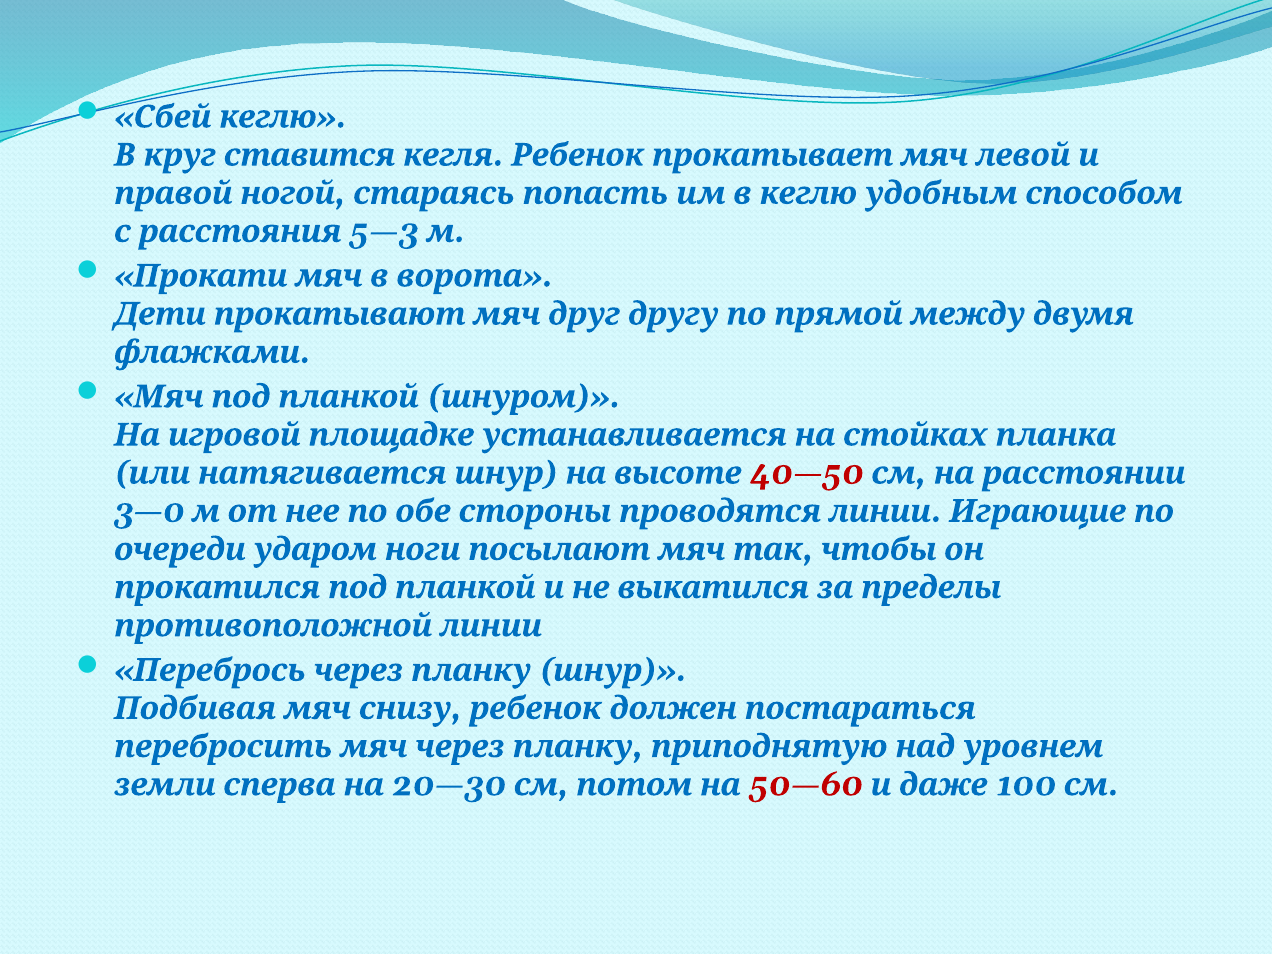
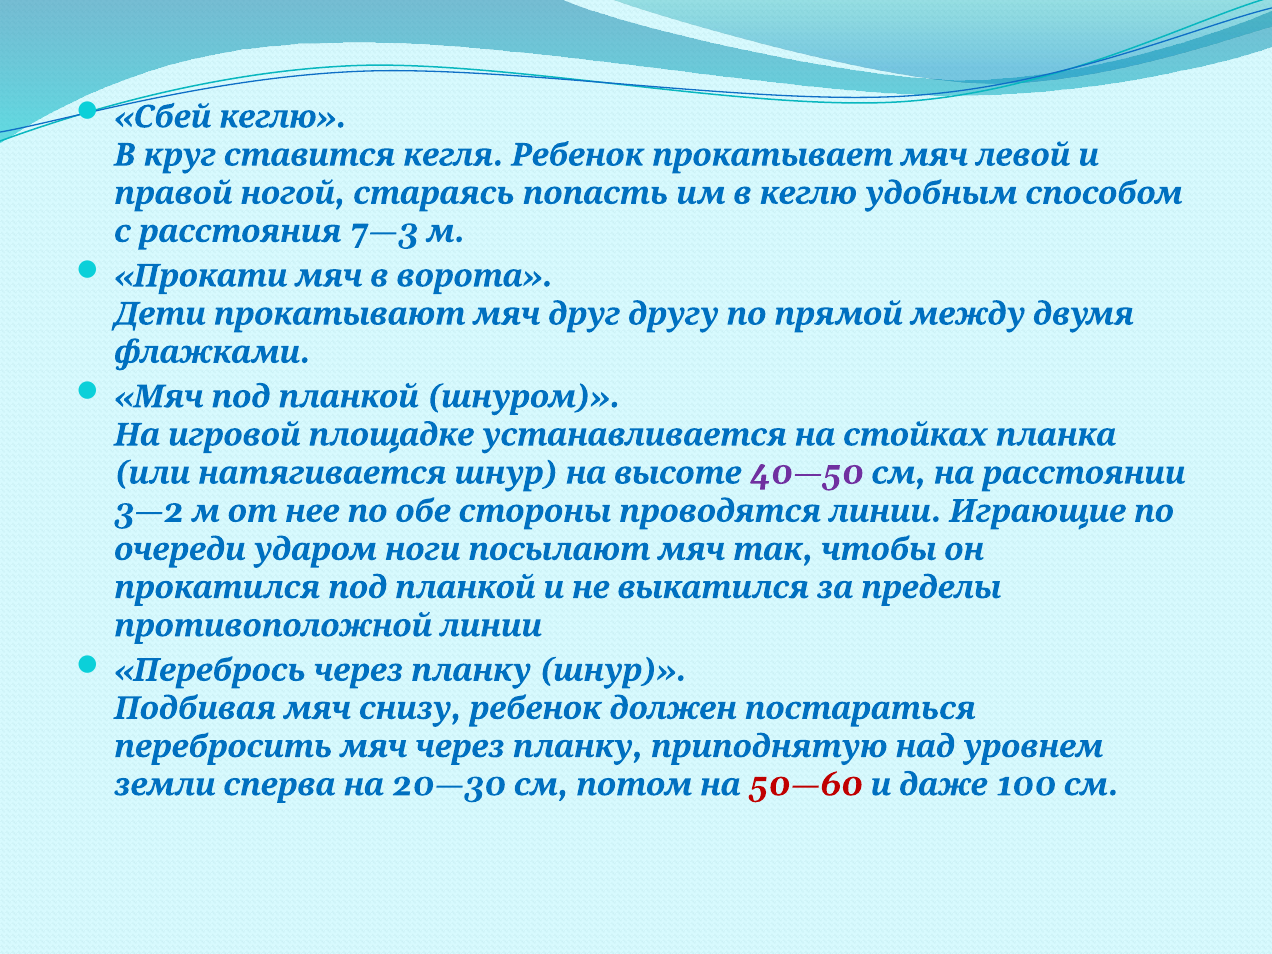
5—3: 5—3 -> 7—3 (384, 231)
40—50 colour: red -> purple (807, 473)
3—0: 3—0 -> 3—2 (149, 511)
